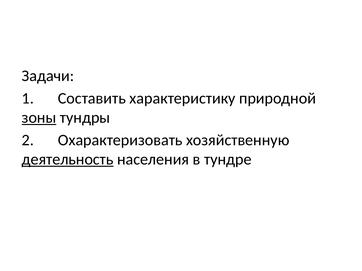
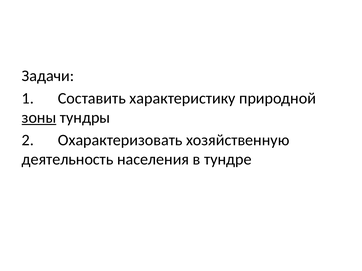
деятельность underline: present -> none (68, 160)
